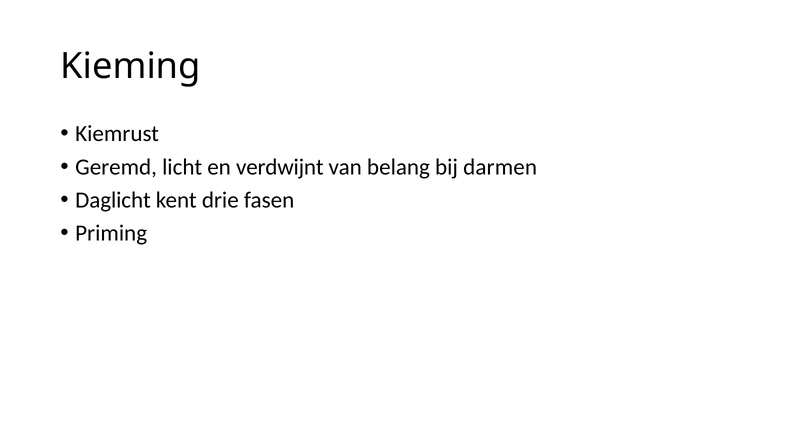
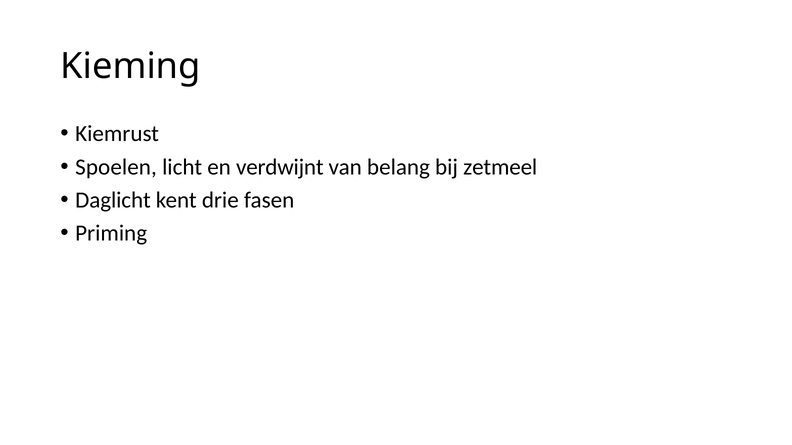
Geremd: Geremd -> Spoelen (116, 167)
darmen: darmen -> zetmeel (500, 167)
